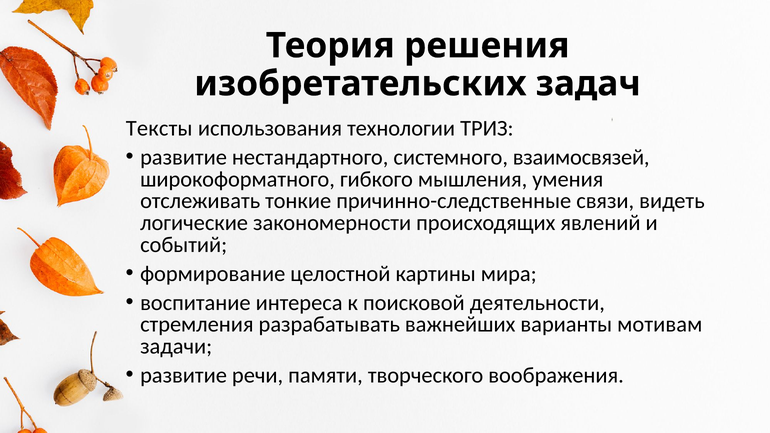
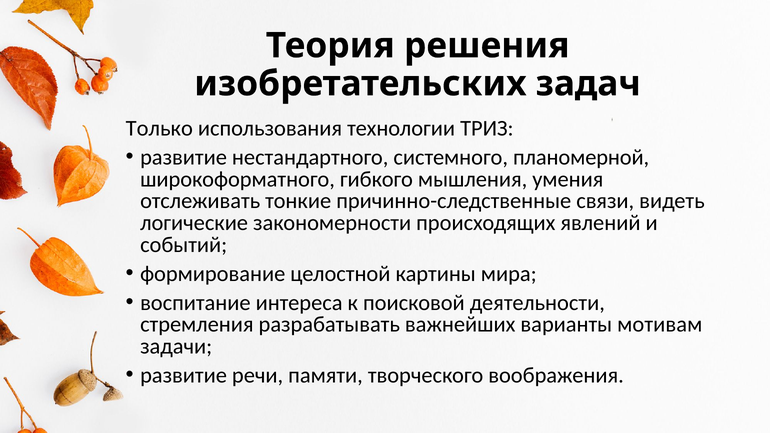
Тексты: Тексты -> Только (159, 128)
взаимосвязей: взаимосвязей -> планомерной (581, 157)
